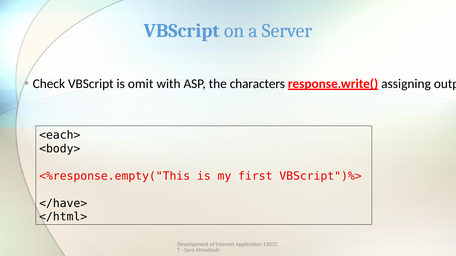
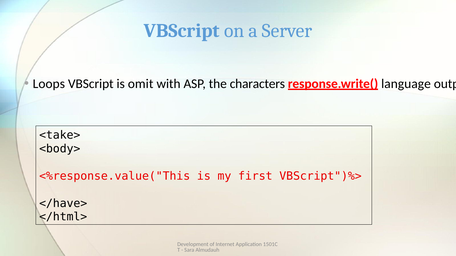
Check: Check -> Loops (49, 84)
assigning: assigning -> language (406, 84)
<each>: <each> -> <take> (60, 135)
<%response.empty("This: <%response.empty("This -> <%response.value("This (115, 176)
